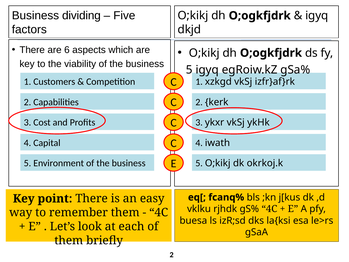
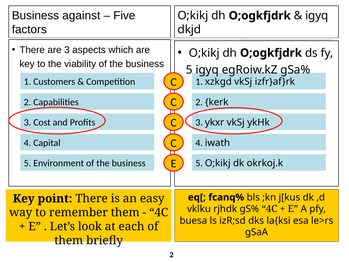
dividing: dividing -> against (81, 16)
are 6: 6 -> 3 (67, 50)
